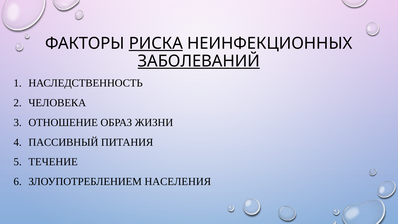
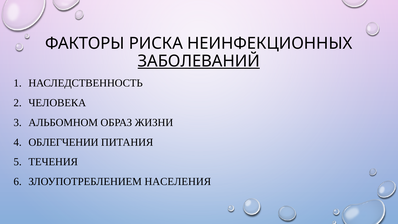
РИСКА underline: present -> none (156, 43)
ОТНОШЕНИЕ: ОТНОШЕНИЕ -> АЛЬБОМНОМ (63, 122)
ПАССИВНЫЙ: ПАССИВНЫЙ -> ОБЛЕГЧЕНИИ (63, 142)
ТЕЧЕНИЕ: ТЕЧЕНИЕ -> ТЕЧЕНИЯ (53, 162)
